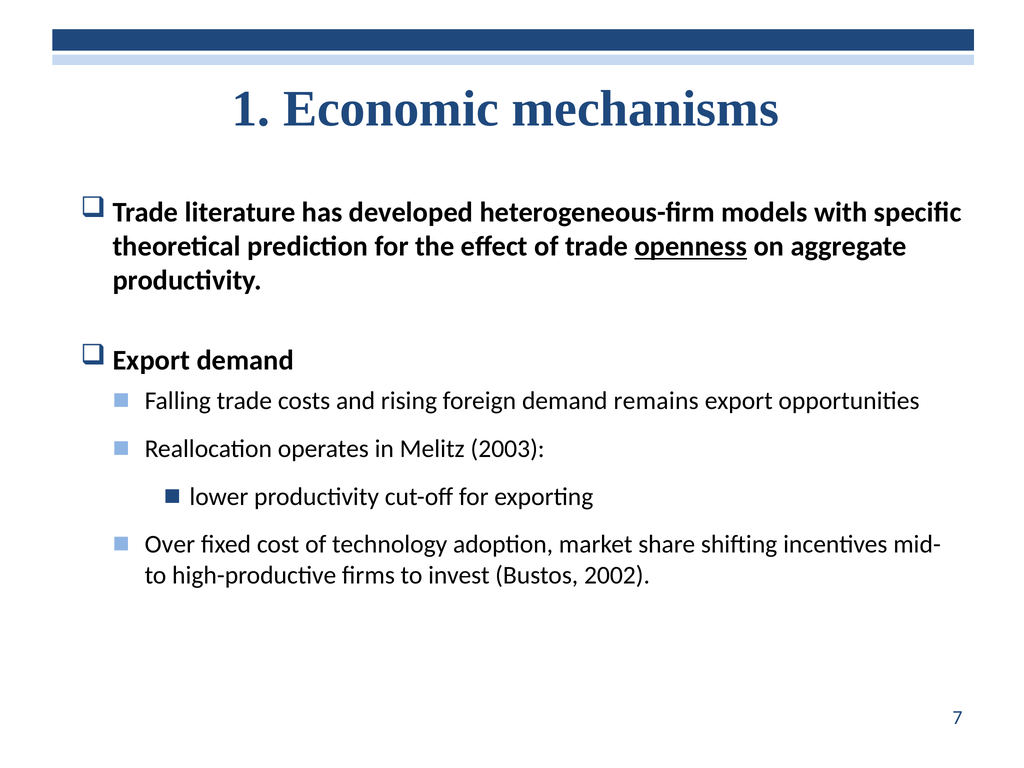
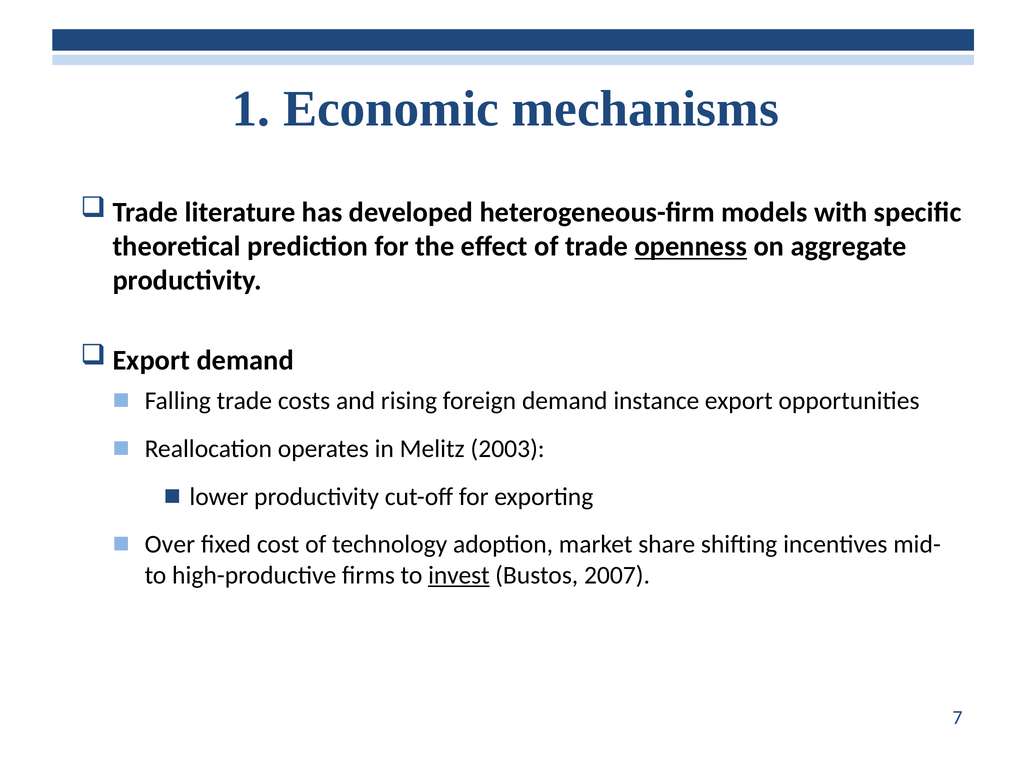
remains: remains -> instance (656, 401)
invest underline: none -> present (459, 575)
2002: 2002 -> 2007 (617, 575)
